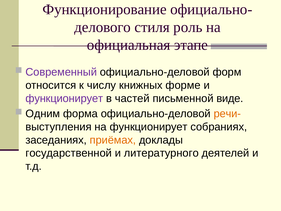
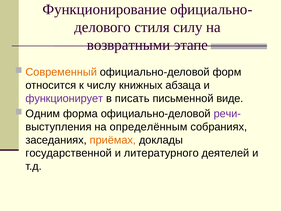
роль: роль -> силу (188, 27)
официальная: официальная -> возвратными (129, 45)
Современный colour: purple -> orange (61, 72)
форме: форме -> абзаца (183, 85)
частей: частей -> писать (132, 98)
речи- colour: orange -> purple (227, 114)
на функционирует: функционирует -> определённым (149, 127)
